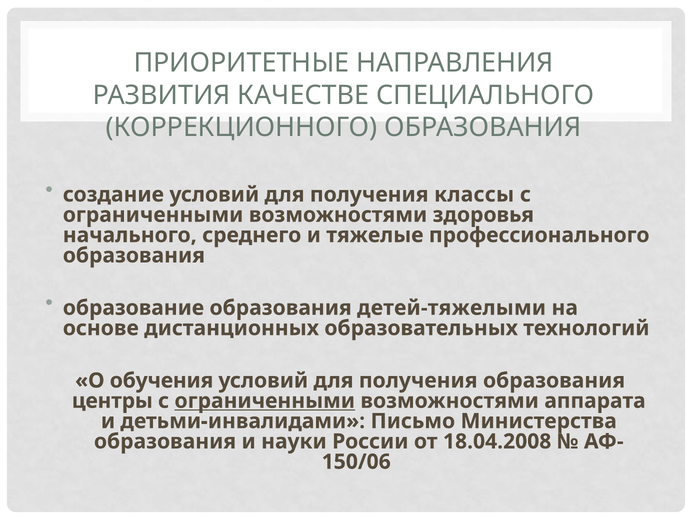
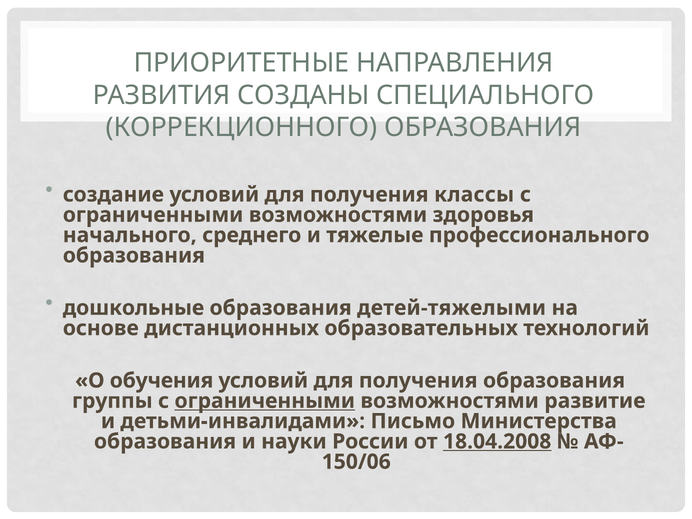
КАЧЕСТВЕ: КАЧЕСТВЕ -> СОЗДАНЫ (303, 95)
образование: образование -> дошкольные (133, 308)
центры: центры -> группы (112, 401)
аппарата: аппарата -> развитие (595, 401)
18.04.2008 underline: none -> present (497, 441)
